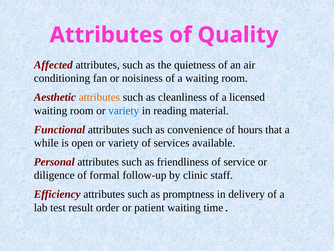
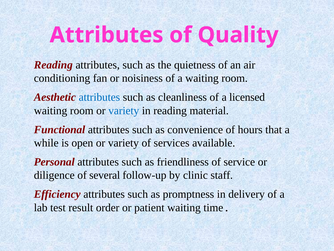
Affected: Affected -> Reading (53, 65)
attributes colour: orange -> blue (99, 97)
formal: formal -> several (105, 175)
